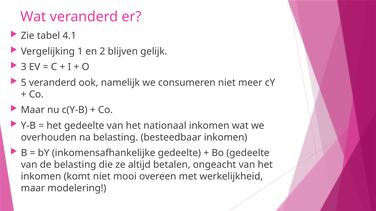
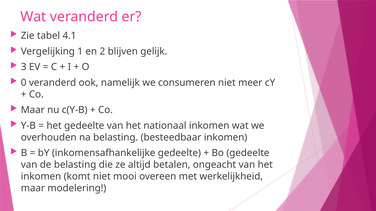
5: 5 -> 0 (24, 83)
